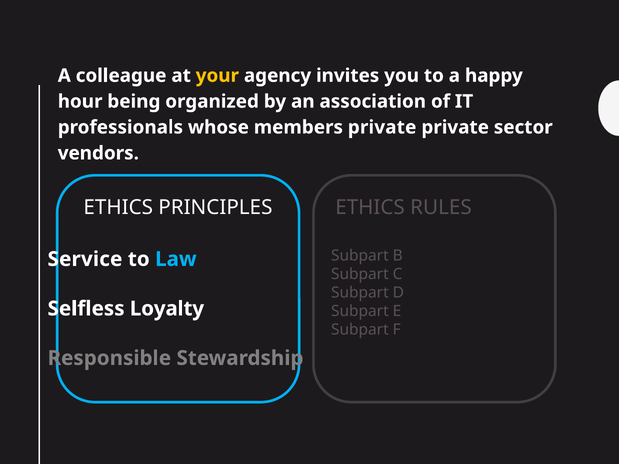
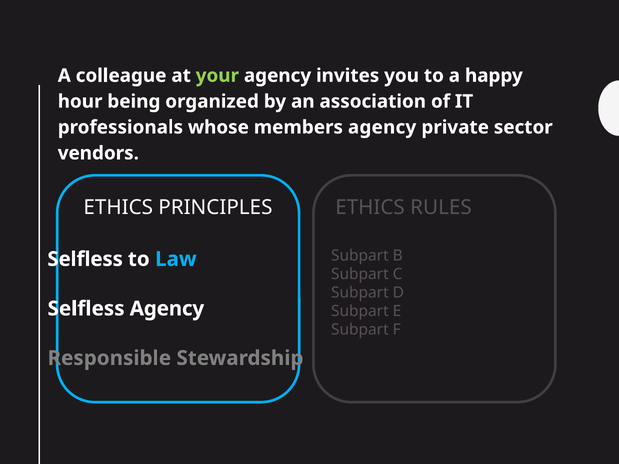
your colour: yellow -> light green (217, 76)
members private: private -> agency (382, 127)
Service: Service -> Selfless (85, 259)
Selfless Loyalty: Loyalty -> Agency (167, 309)
